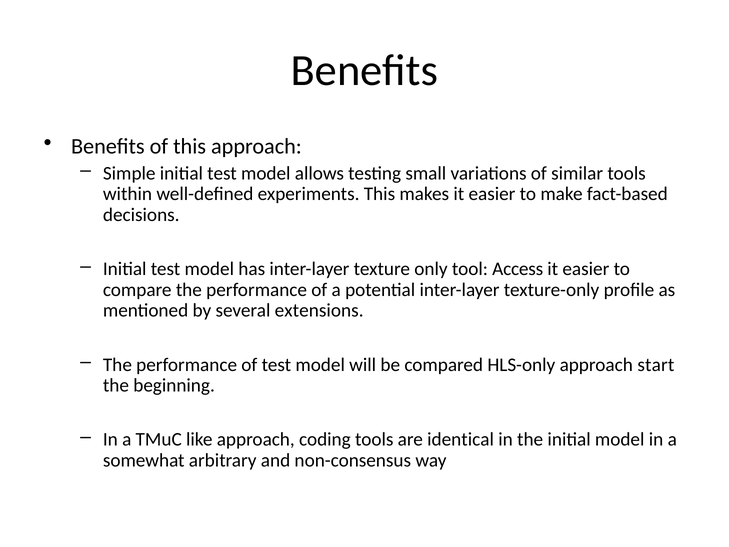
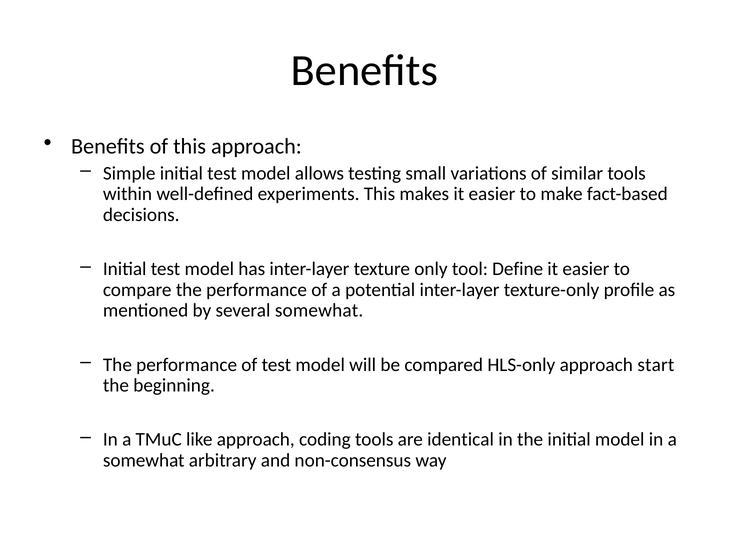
Access: Access -> Define (518, 269)
several extensions: extensions -> somewhat (319, 310)
